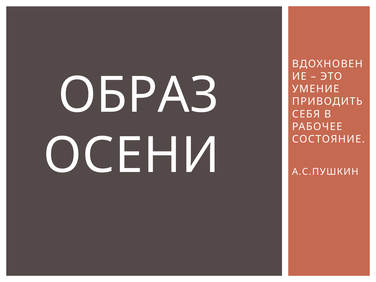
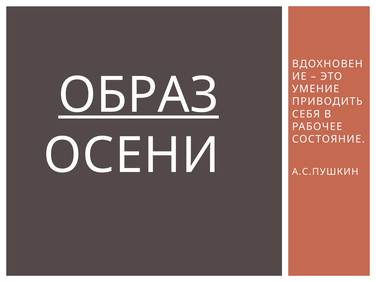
ОБРАЗ underline: none -> present (138, 95)
